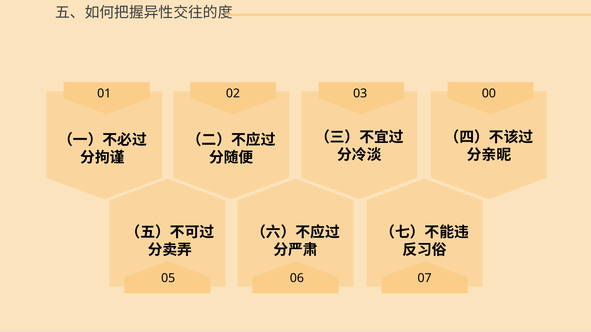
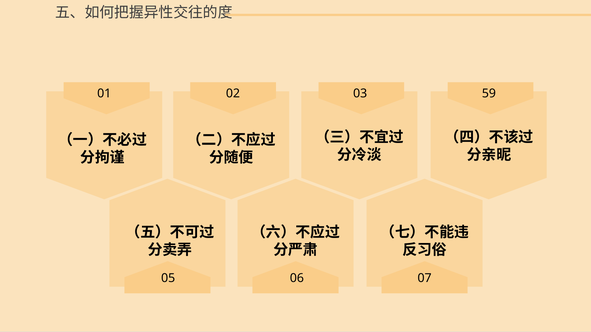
00: 00 -> 59 (489, 94)
